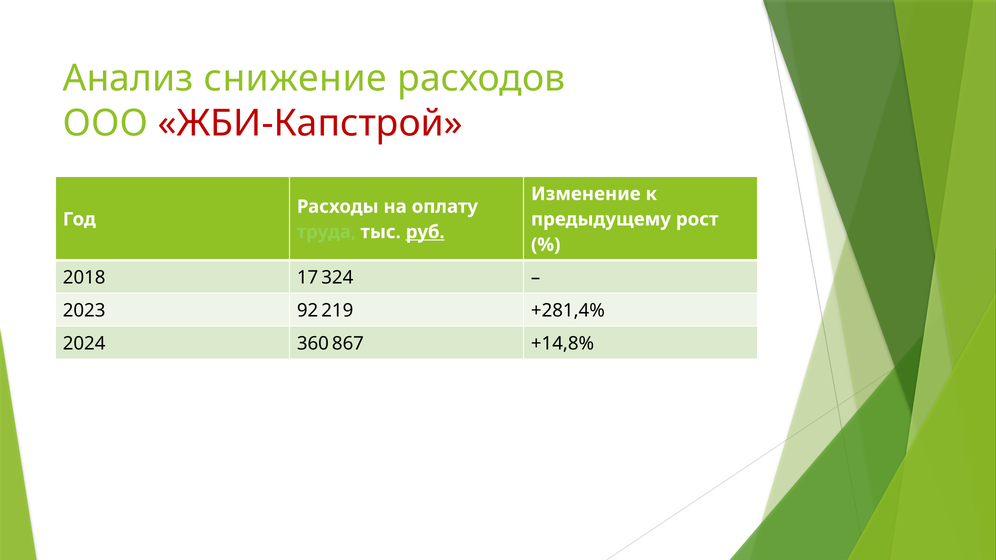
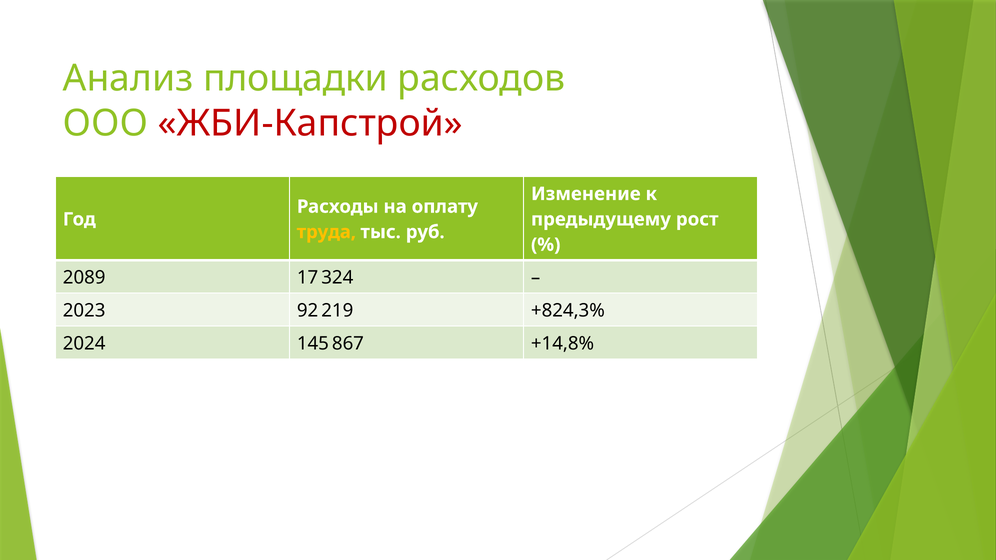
снижение: снижение -> площадки (296, 79)
труда colour: light green -> yellow (326, 232)
руб underline: present -> none (425, 232)
2018: 2018 -> 2089 (84, 278)
+281,4%: +281,4% -> +824,3% (568, 311)
360: 360 -> 145 (313, 344)
